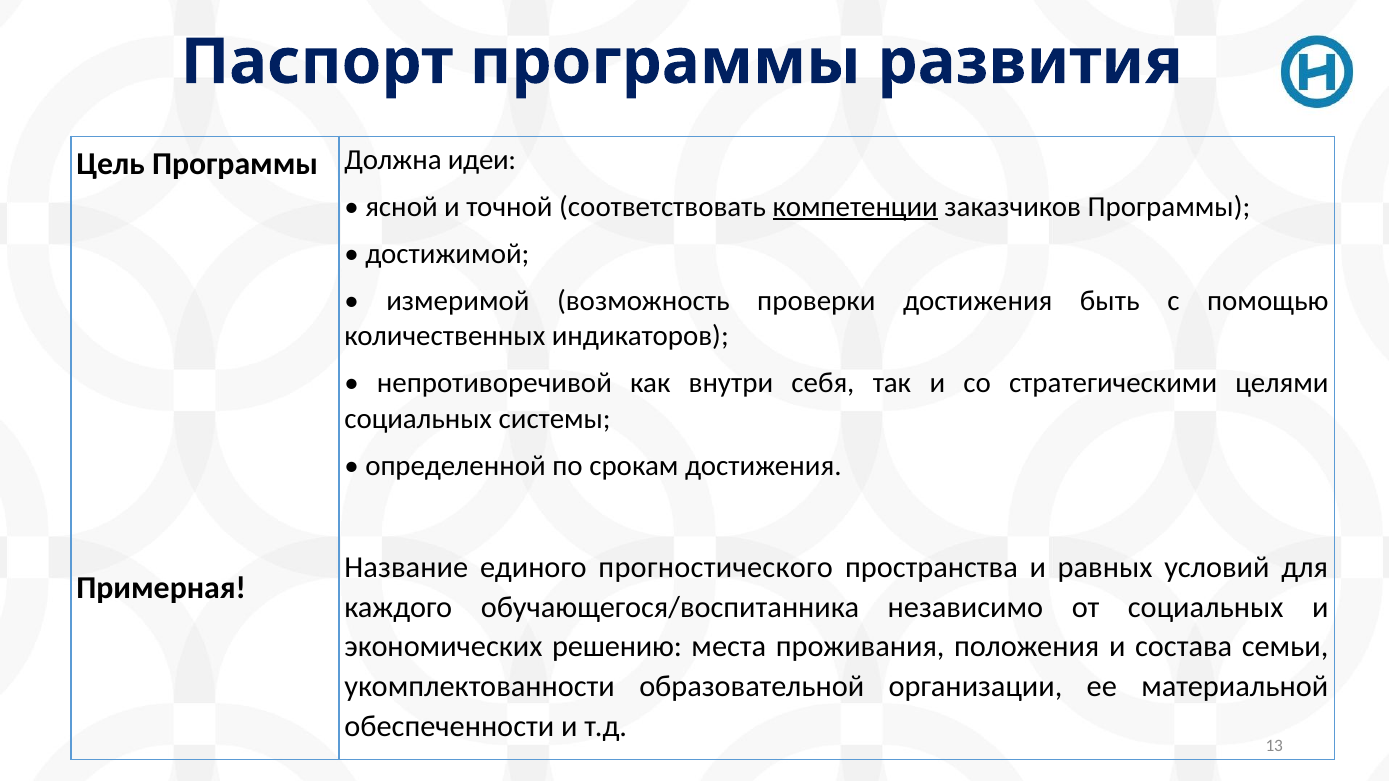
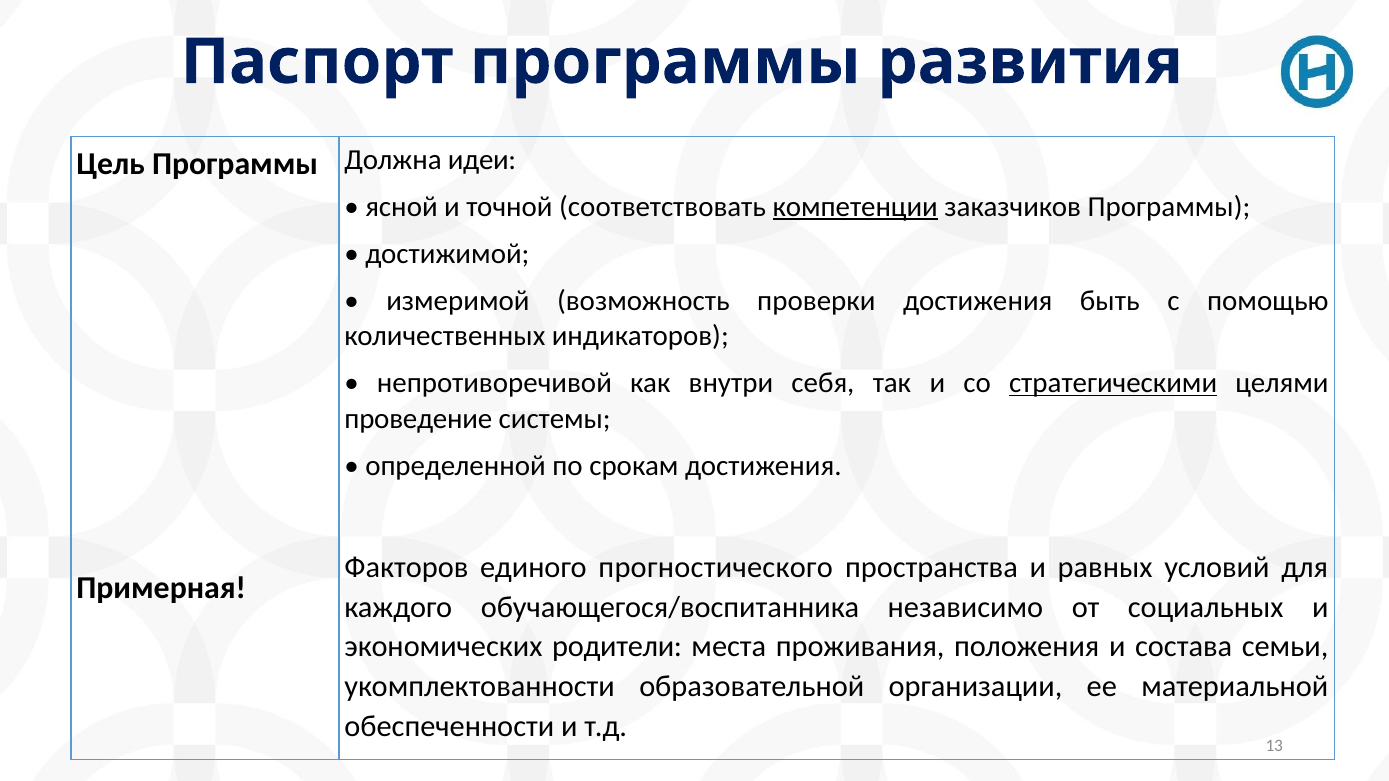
стратегическими underline: none -> present (1113, 383)
социальных: социальных -> проведение (418, 419)
Название: Название -> Факторов (406, 567)
решению: решению -> родители (617, 647)
